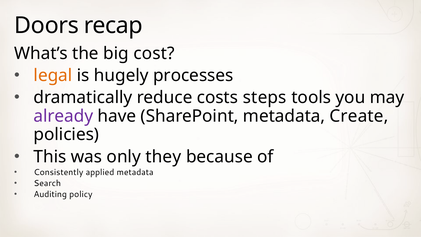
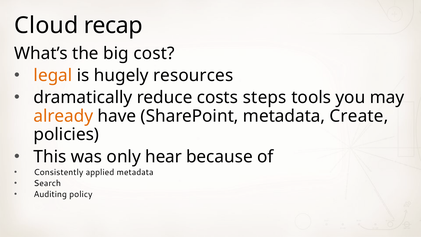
Doors: Doors -> Cloud (46, 25)
processes: processes -> resources (193, 75)
already colour: purple -> orange (63, 116)
they: they -> hear (164, 157)
